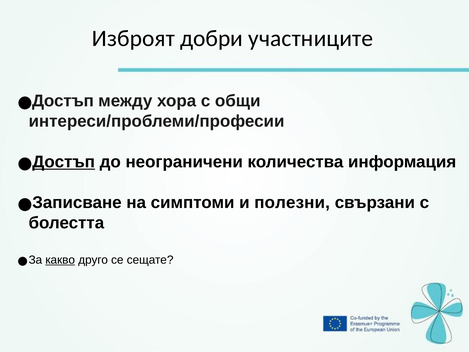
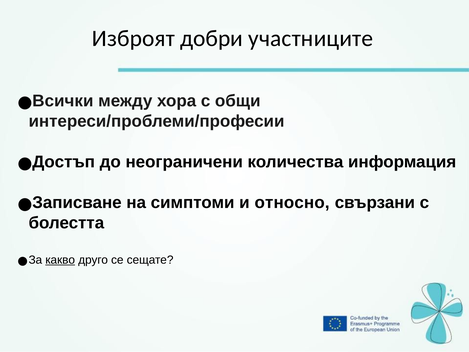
Достъп: Достъп -> Всички (63, 101)
Достъп underline: present -> none (64, 162)
полезни: полезни -> относно (292, 202)
